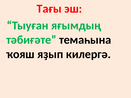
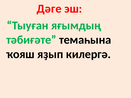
Тағы: Тағы -> Дәге (49, 9)
